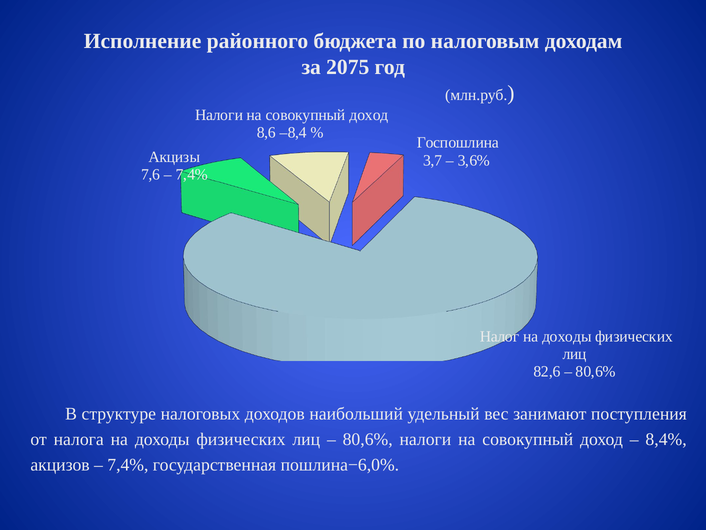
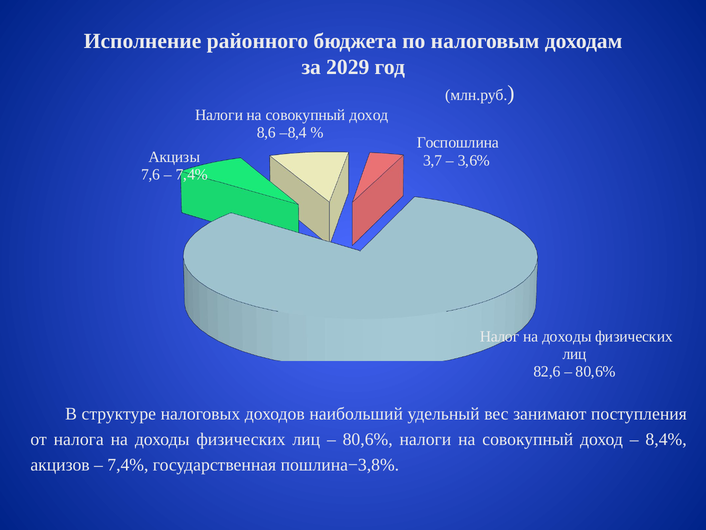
2075: 2075 -> 2029 (348, 67)
пошлина−6,0%: пошлина−6,0% -> пошлина−3,8% (340, 464)
